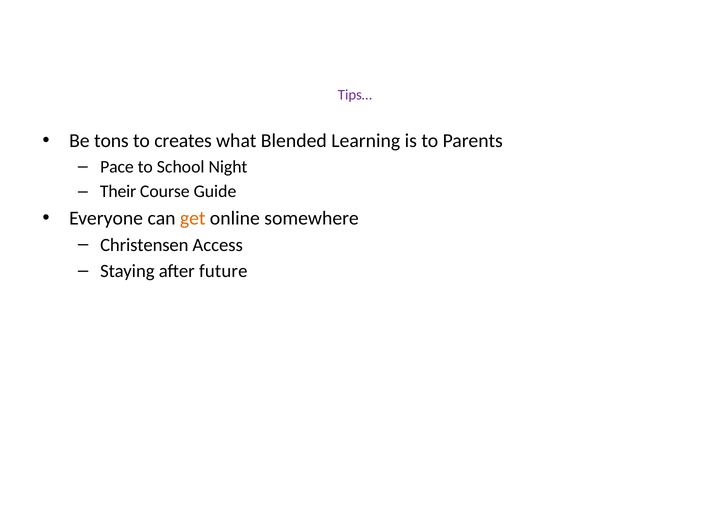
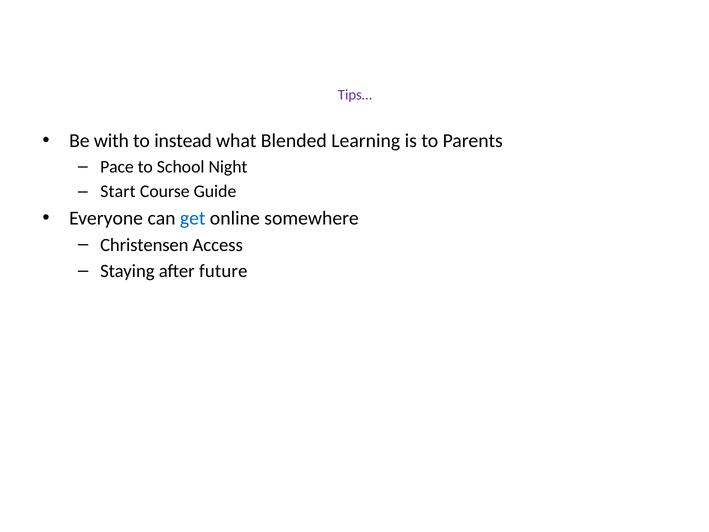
tons: tons -> with (111, 141)
creates: creates -> instead (183, 141)
Their: Their -> Start (118, 192)
get colour: orange -> blue (193, 218)
